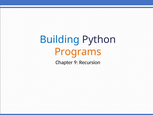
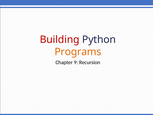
Building colour: blue -> red (60, 39)
